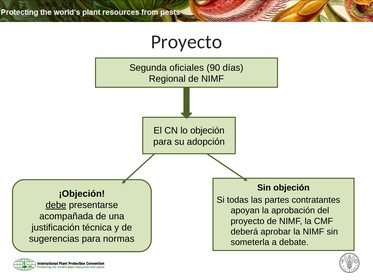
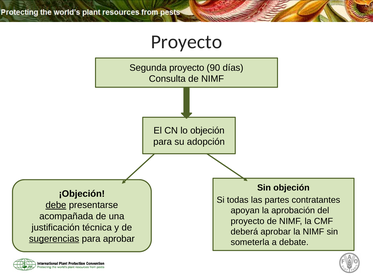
Segunda oficiales: oficiales -> proyecto (187, 68)
Regional: Regional -> Consulta (167, 79)
sugerencias underline: none -> present (54, 239)
para normas: normas -> aprobar (119, 239)
